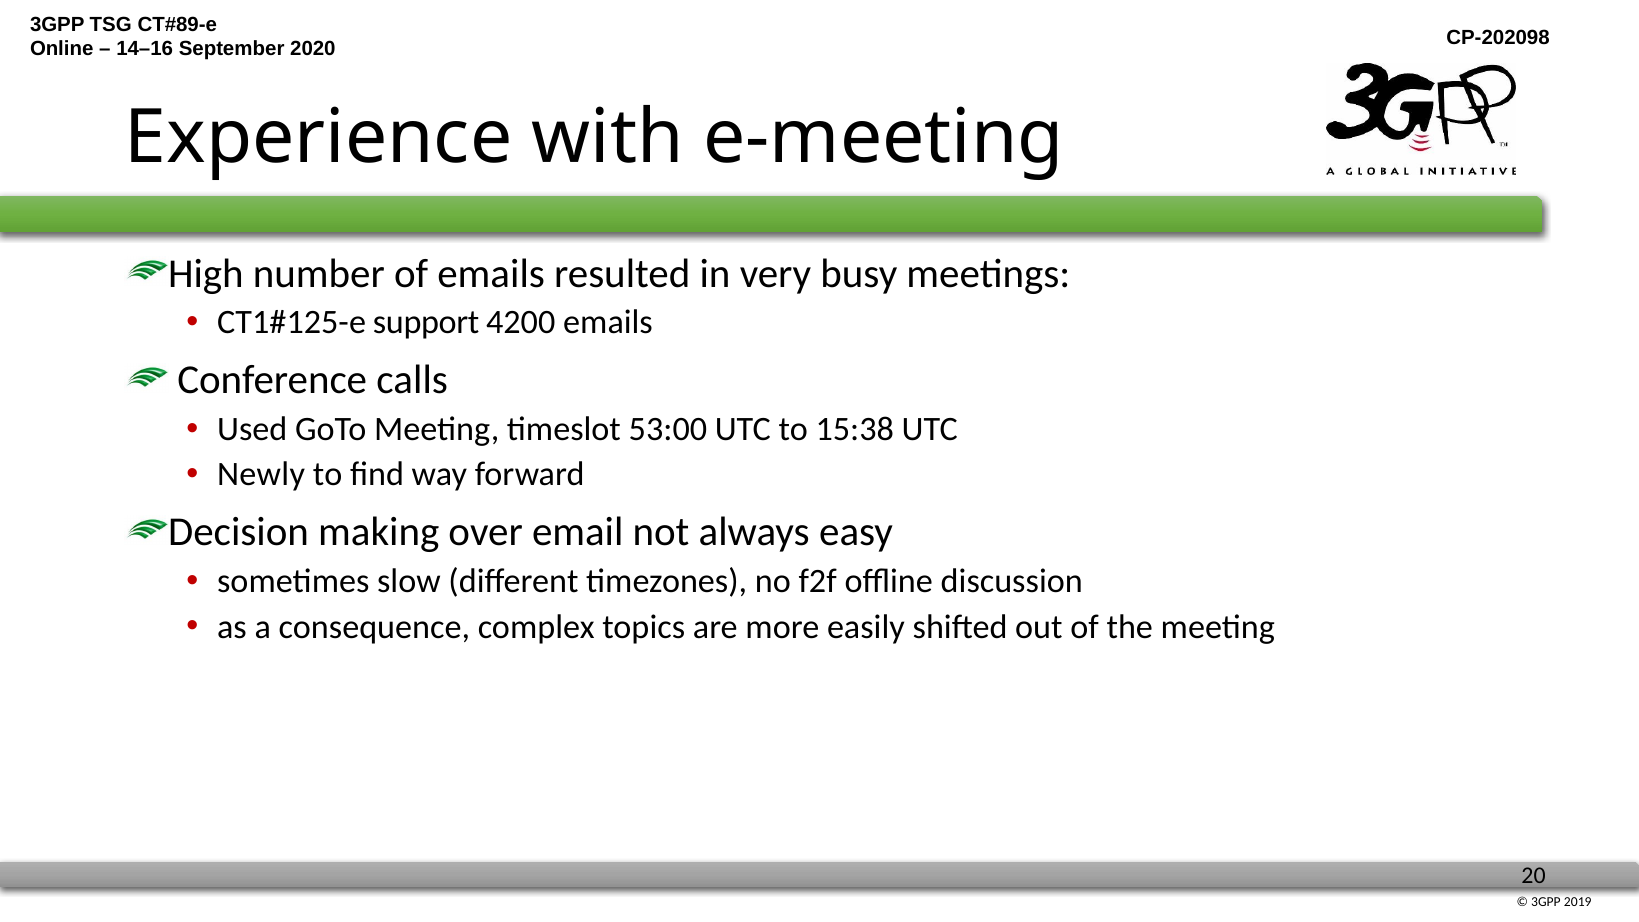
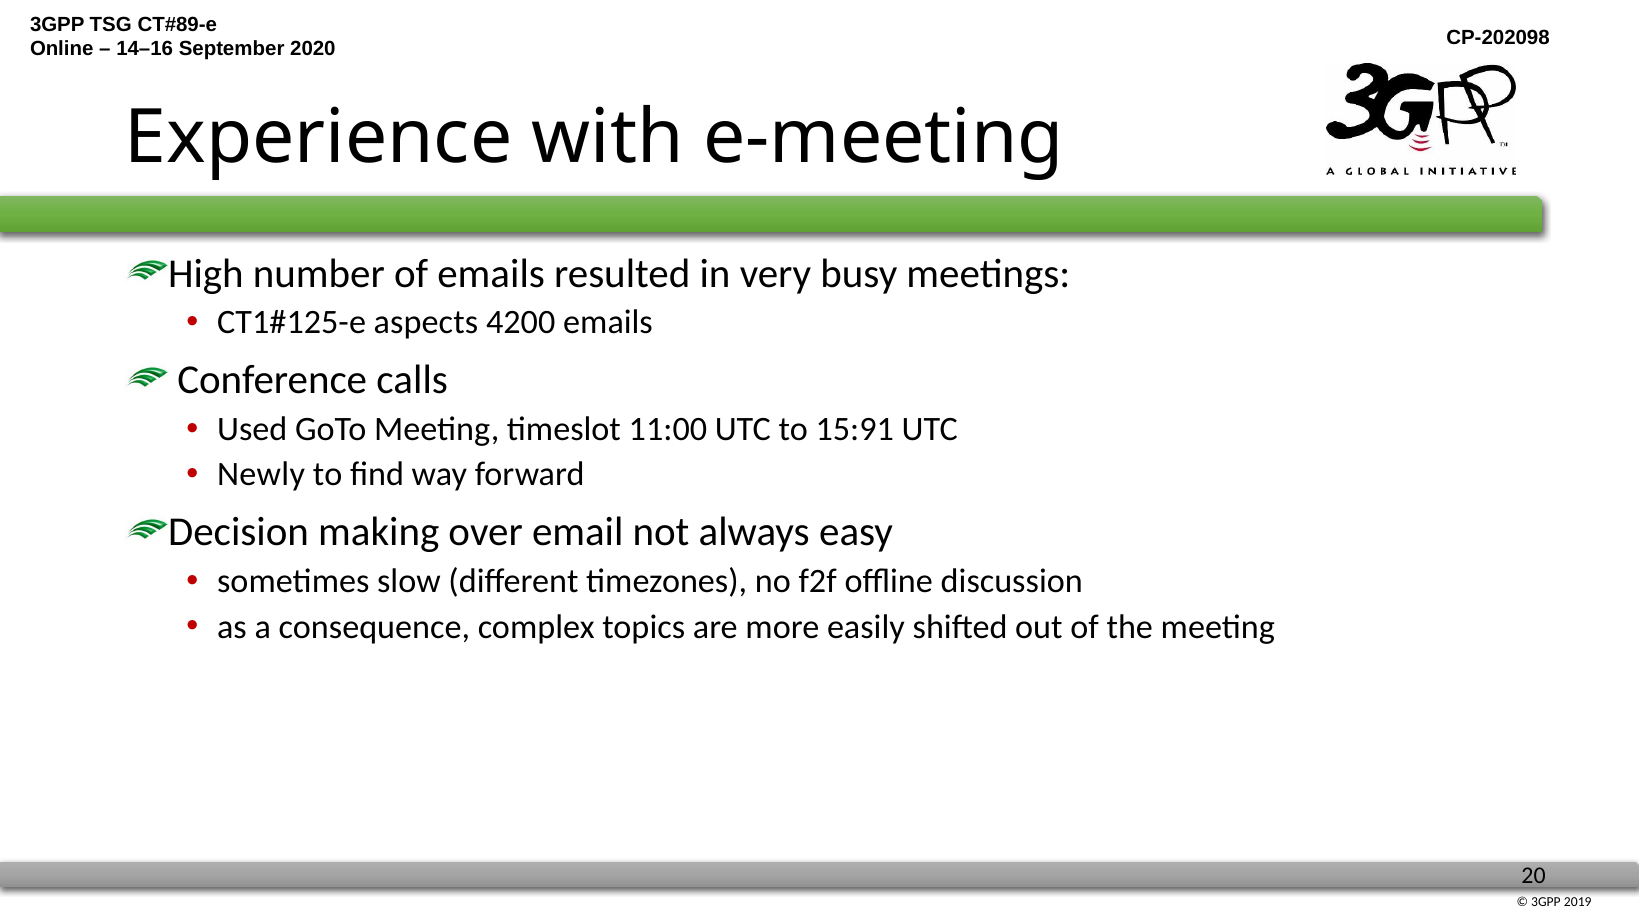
support: support -> aspects (426, 323)
53:00: 53:00 -> 11:00 (668, 429)
15:38: 15:38 -> 15:91 (855, 429)
